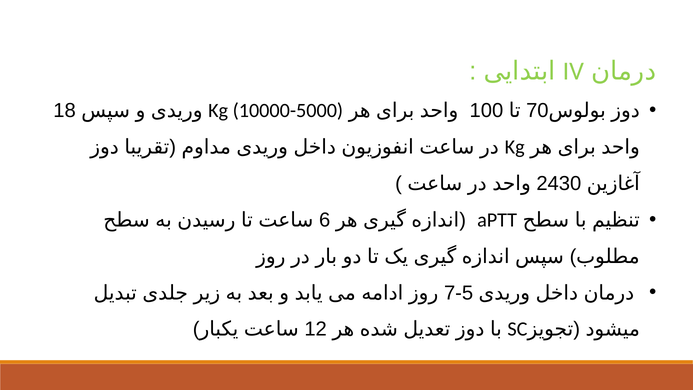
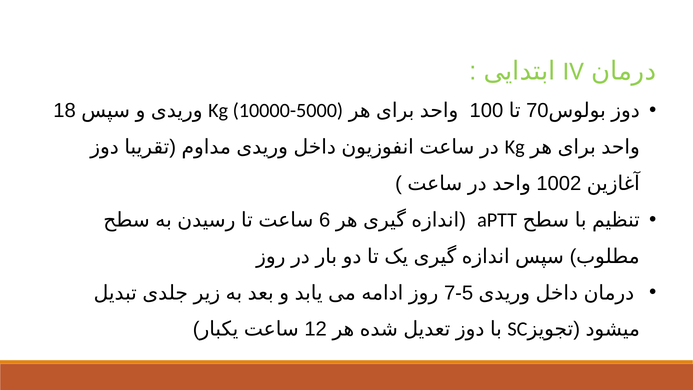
2430: 2430 -> 1002 (559, 184)
